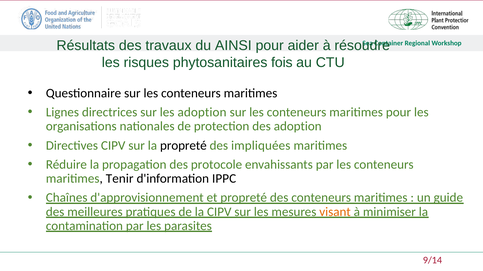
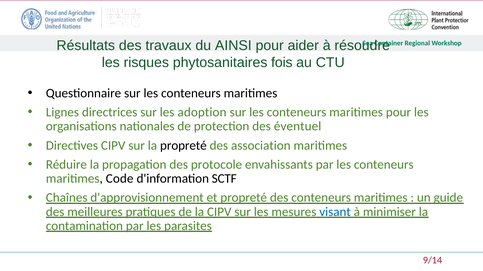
des adoption: adoption -> éventuel (298, 127)
impliquées: impliquées -> association (261, 146)
Tenir: Tenir -> Code (120, 179)
IPPC: IPPC -> SCTF (224, 179)
visant colour: orange -> blue (335, 212)
